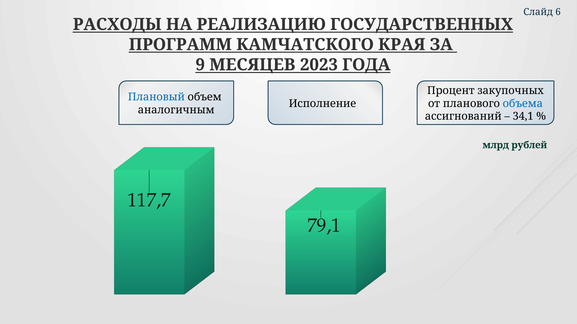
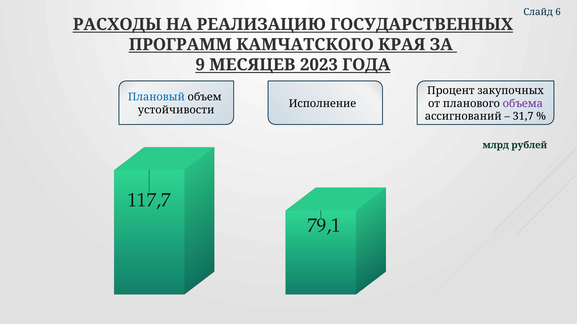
объема colour: blue -> purple (523, 104)
аналогичным: аналогичным -> устойчивости (176, 110)
34,1: 34,1 -> 31,7 (523, 117)
